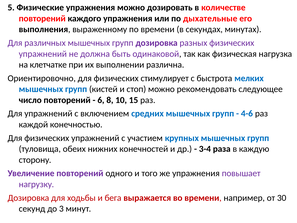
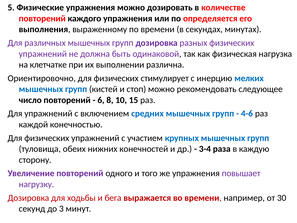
дыхательные: дыхательные -> определяется (210, 18)
быстрота: быстрота -> инерцию (214, 78)
